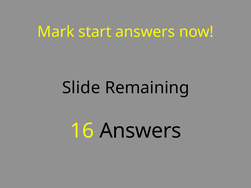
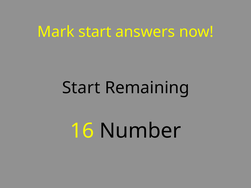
Slide: Slide -> Start (81, 88)
16 Answers: Answers -> Number (140, 131)
